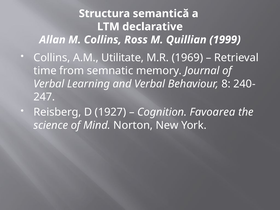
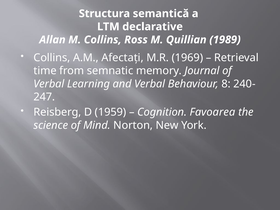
1999: 1999 -> 1989 (225, 40)
Utilitate: Utilitate -> Afectaţi (122, 58)
1927: 1927 -> 1959 (110, 112)
